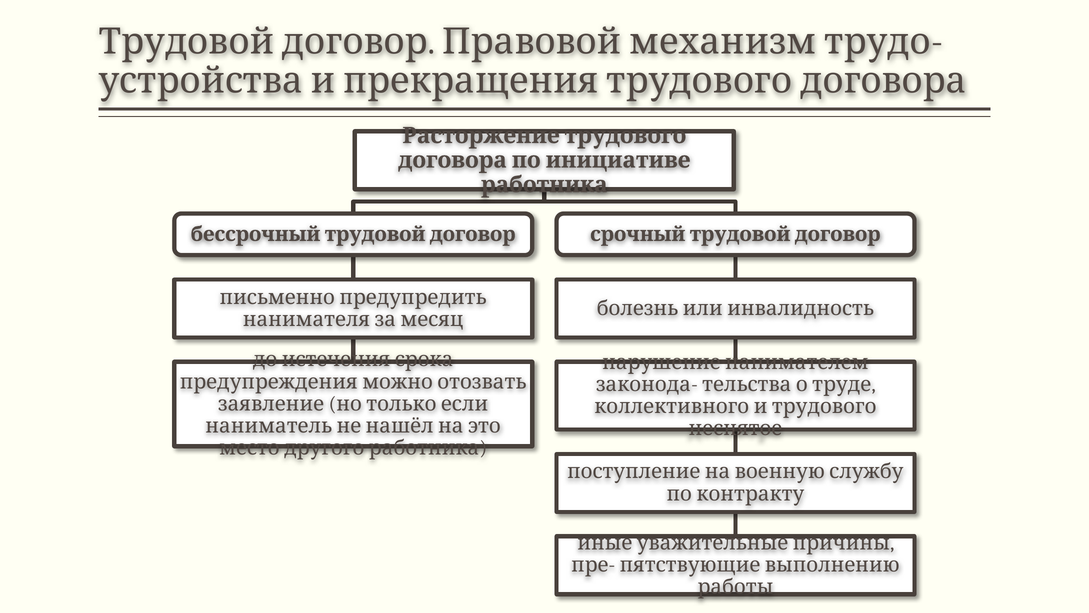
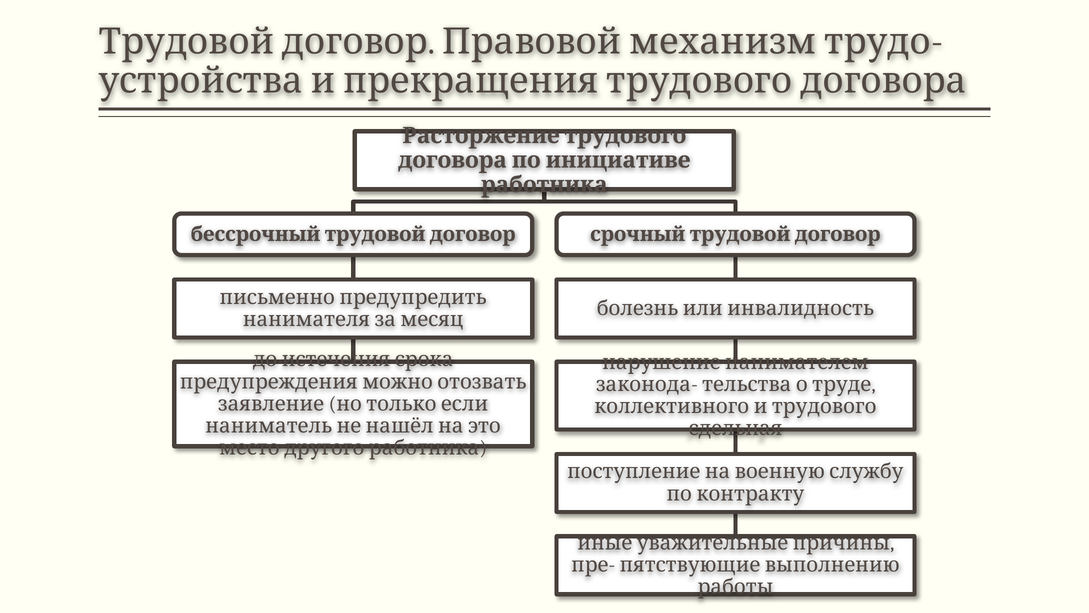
неснятое: неснятое -> сдельная (735, 428)
